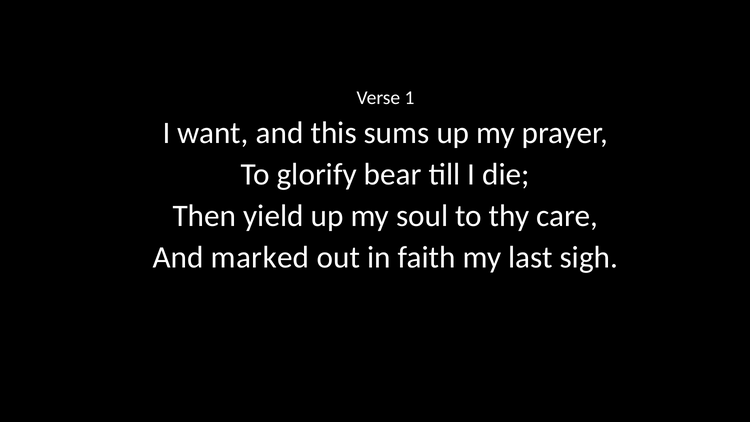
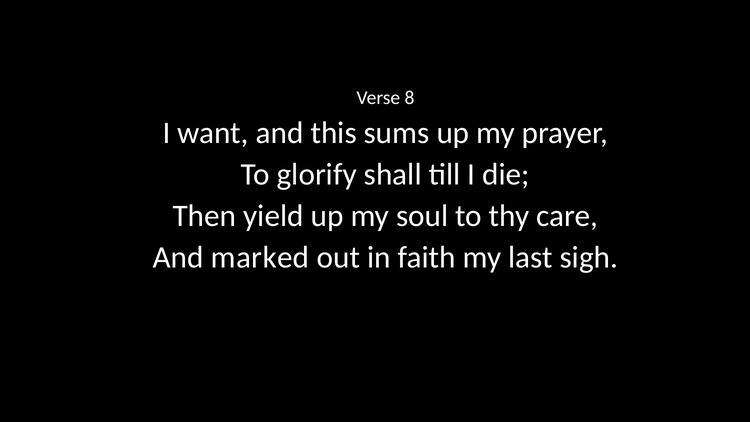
1: 1 -> 8 (409, 98)
bear: bear -> shall (393, 174)
